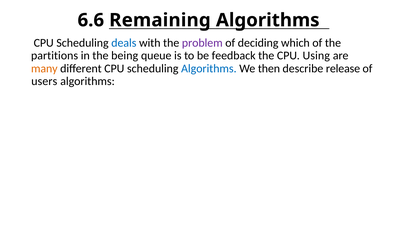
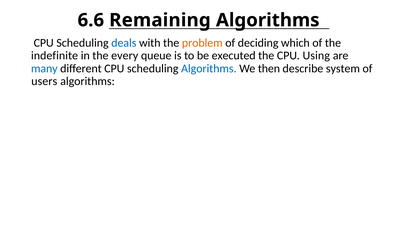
problem colour: purple -> orange (202, 43)
partitions: partitions -> indefinite (55, 56)
being: being -> every (125, 56)
feedback: feedback -> executed (234, 56)
many colour: orange -> blue (44, 69)
release: release -> system (343, 69)
